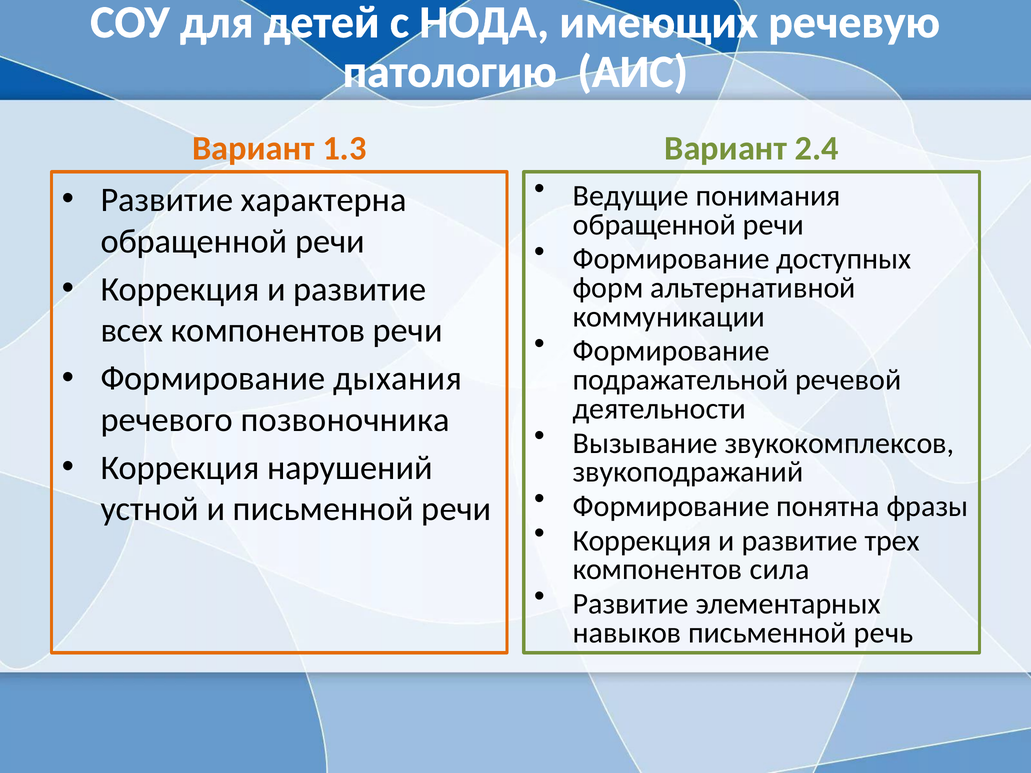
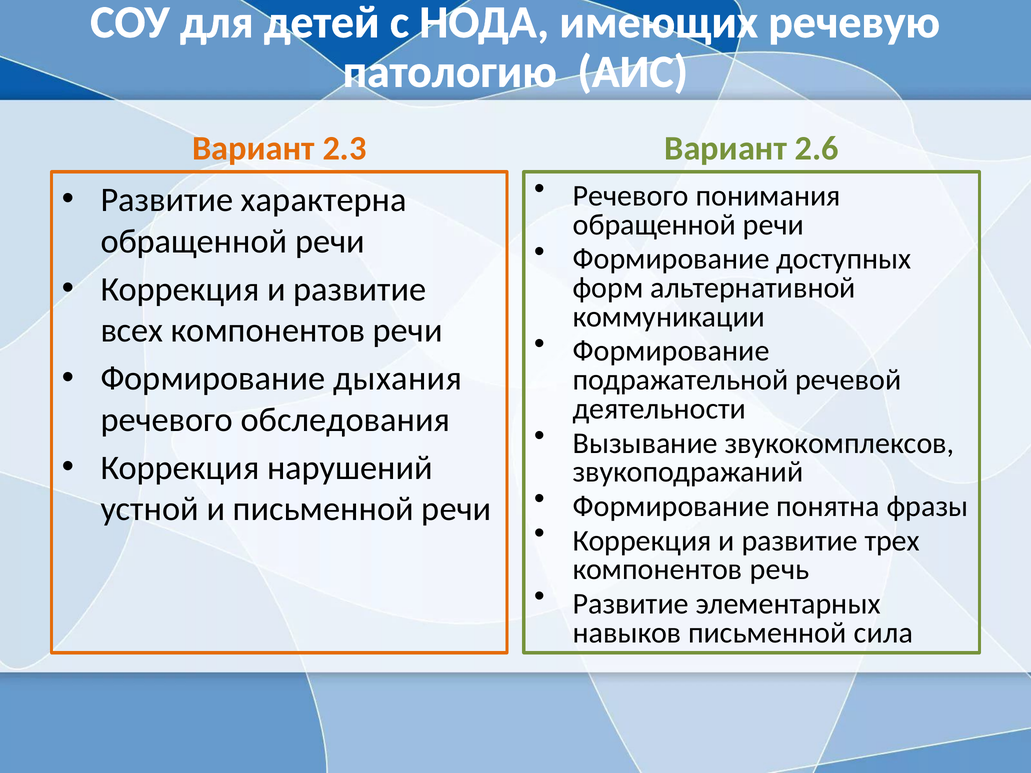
1.3: 1.3 -> 2.3 (345, 148)
2.4: 2.4 -> 2.6 (817, 148)
Ведущие: Ведущие -> Речевого (631, 196)
позвоночника: позвоночника -> обследования (345, 420)
сила: сила -> речь (780, 570)
речь: речь -> сила (884, 633)
